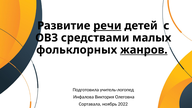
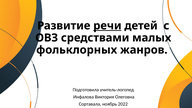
жанров underline: present -> none (144, 50)
